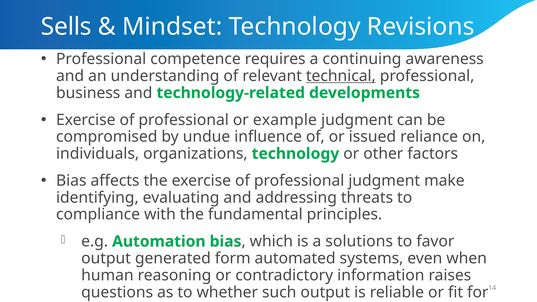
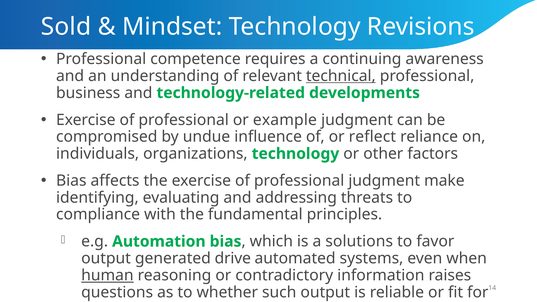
Sells: Sells -> Sold (66, 27)
issued: issued -> reflect (372, 137)
form: form -> drive (233, 258)
human underline: none -> present (107, 275)
